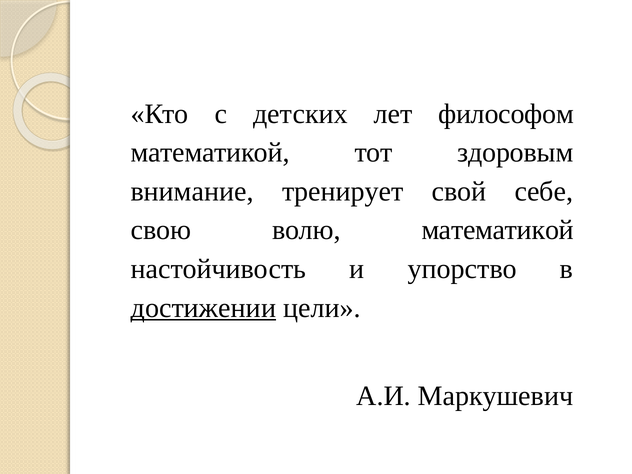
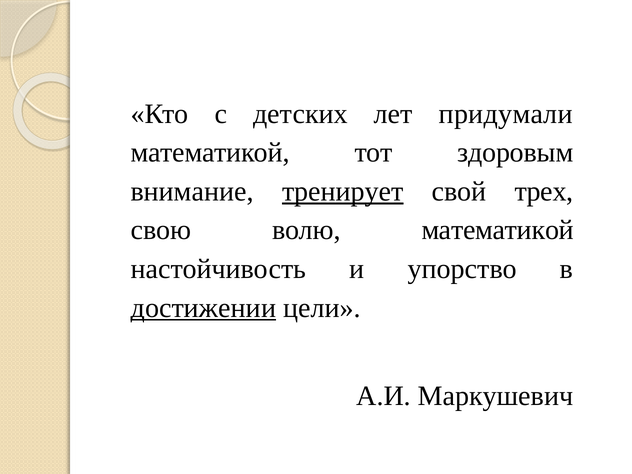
философом: философом -> придумали (506, 114)
тренирует underline: none -> present (343, 191)
себе: себе -> трех (544, 191)
